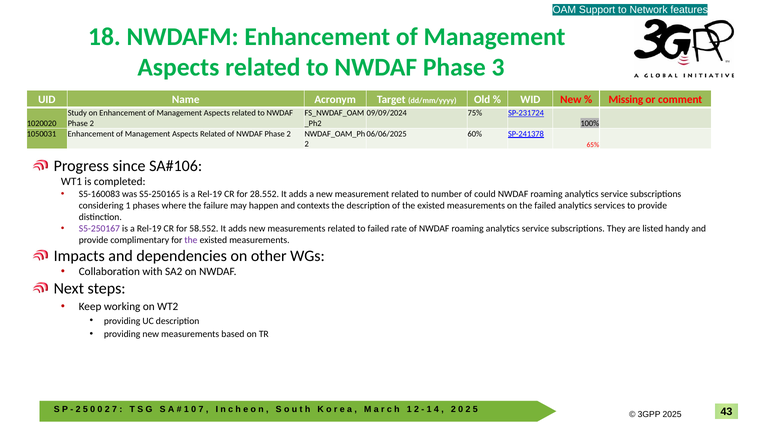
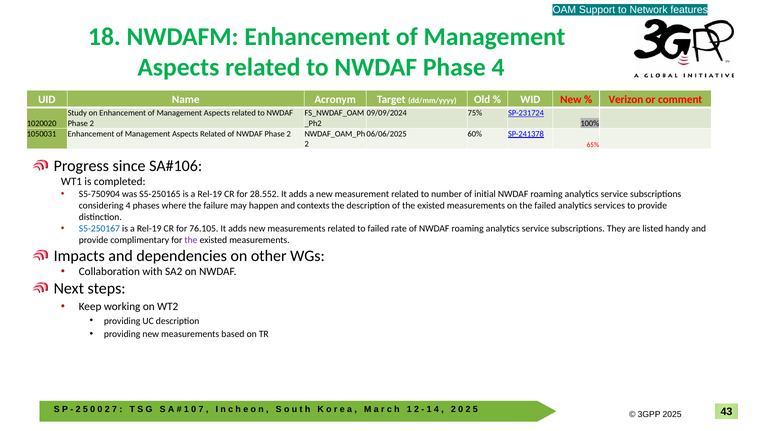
Phase 3: 3 -> 4 (498, 67)
Missing: Missing -> Verizon (626, 99)
S5-160083: S5-160083 -> S5-750904 (99, 194)
could: could -> initial (485, 194)
considering 1: 1 -> 4 (128, 205)
S5-250167 colour: purple -> blue (99, 228)
58.552: 58.552 -> 76.105 (204, 228)
